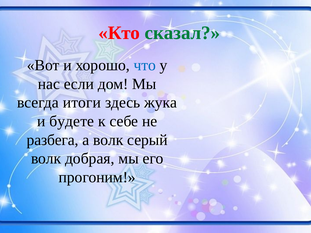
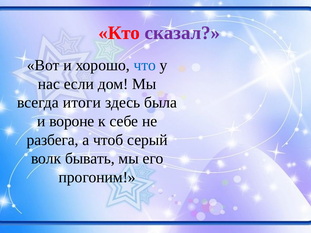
сказал colour: green -> purple (182, 33)
жука: жука -> была (161, 103)
будете: будете -> вороне (72, 121)
а волк: волк -> чтоб (108, 140)
добрая: добрая -> бывать (90, 159)
